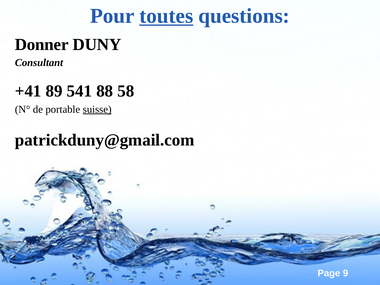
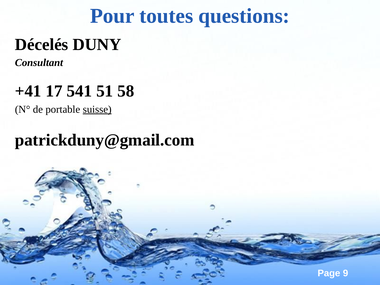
toutes underline: present -> none (166, 16)
Donner: Donner -> Décelés (42, 45)
89: 89 -> 17 (54, 91)
88: 88 -> 51 (105, 91)
